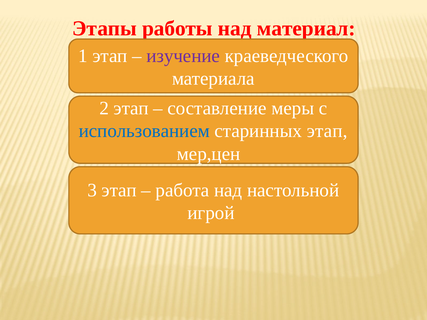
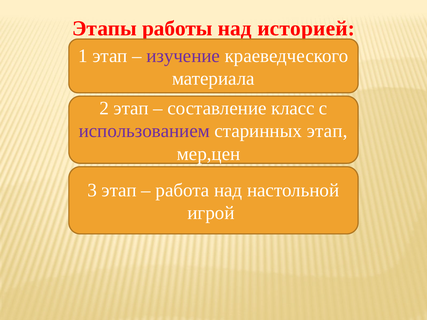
материал: материал -> историей (306, 29)
меры: меры -> класс (293, 108)
использованием colour: blue -> purple (144, 131)
